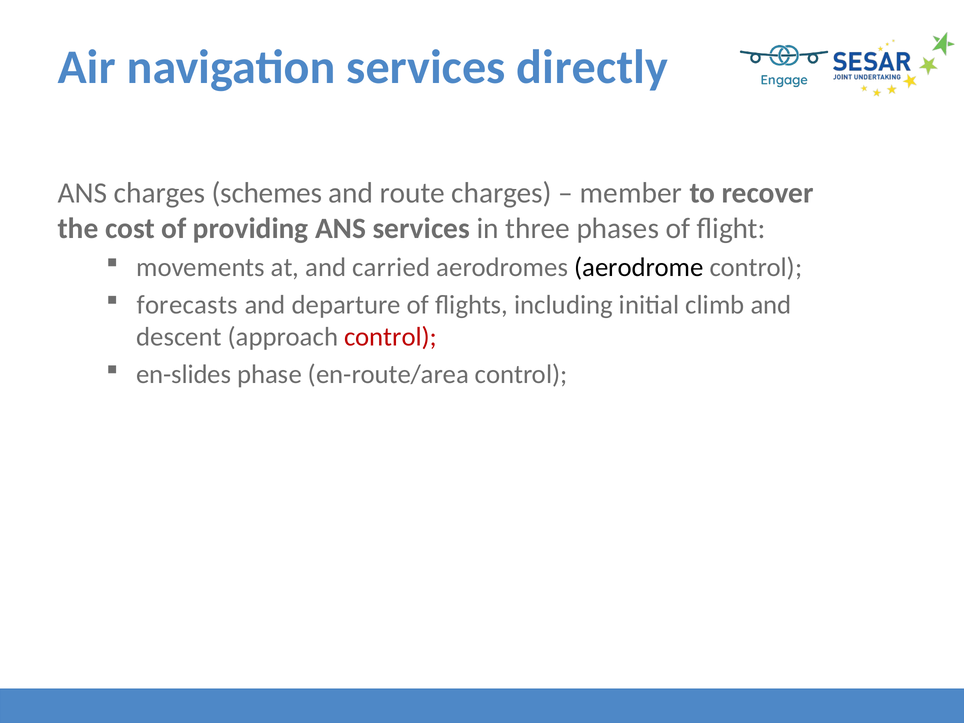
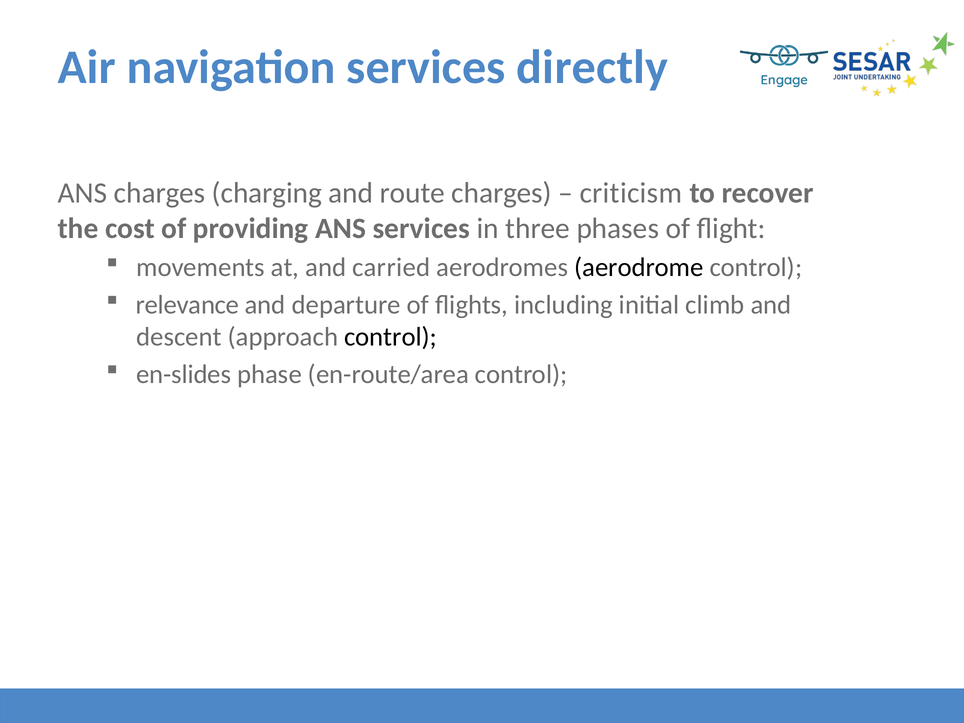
schemes: schemes -> charging (267, 193)
member: member -> criticism (631, 193)
forecasts: forecasts -> relevance (187, 305)
control colour: red -> black (391, 337)
